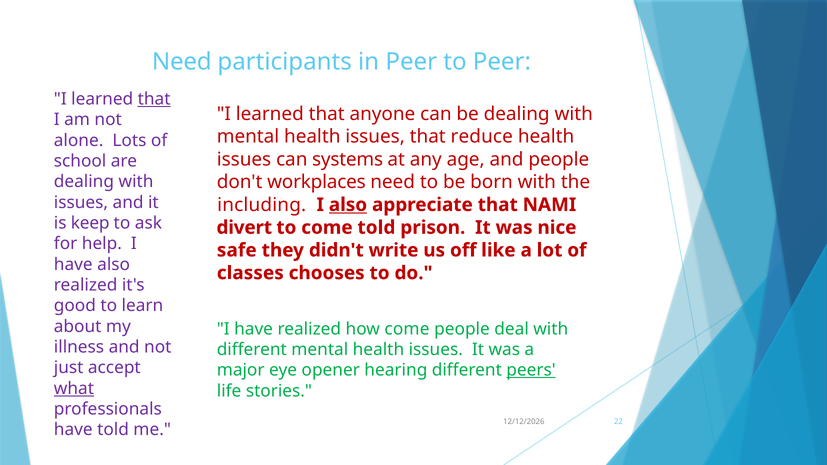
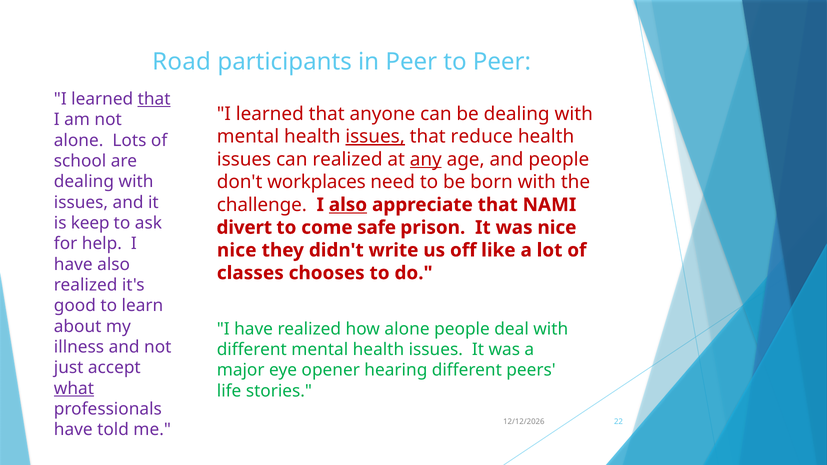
Need: Need -> Road (182, 62)
issues underline: none -> present (375, 137)
can systems: systems -> realized (347, 159)
any underline: none -> present (426, 159)
including: including -> challenge (262, 205)
come told: told -> safe (377, 228)
safe: safe -> nice (237, 250)
how come: come -> alone (407, 329)
peers underline: present -> none (531, 370)
